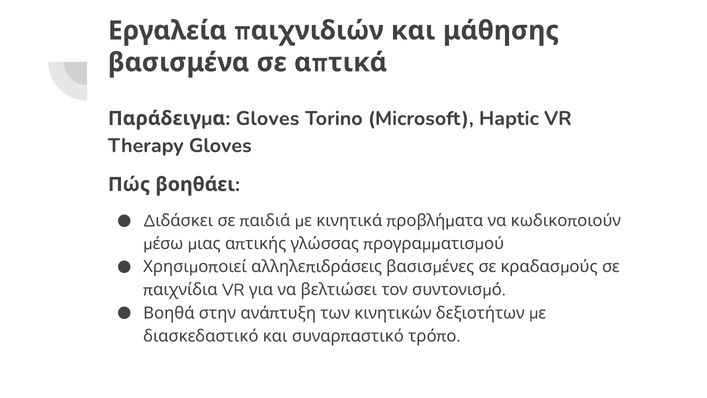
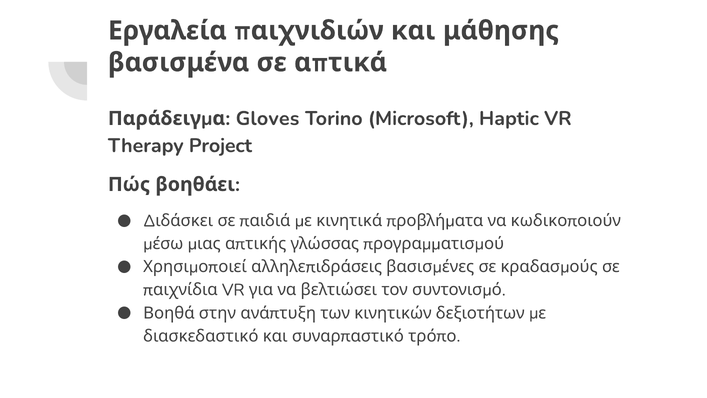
Therapy Gloves: Gloves -> Project (220, 145)
